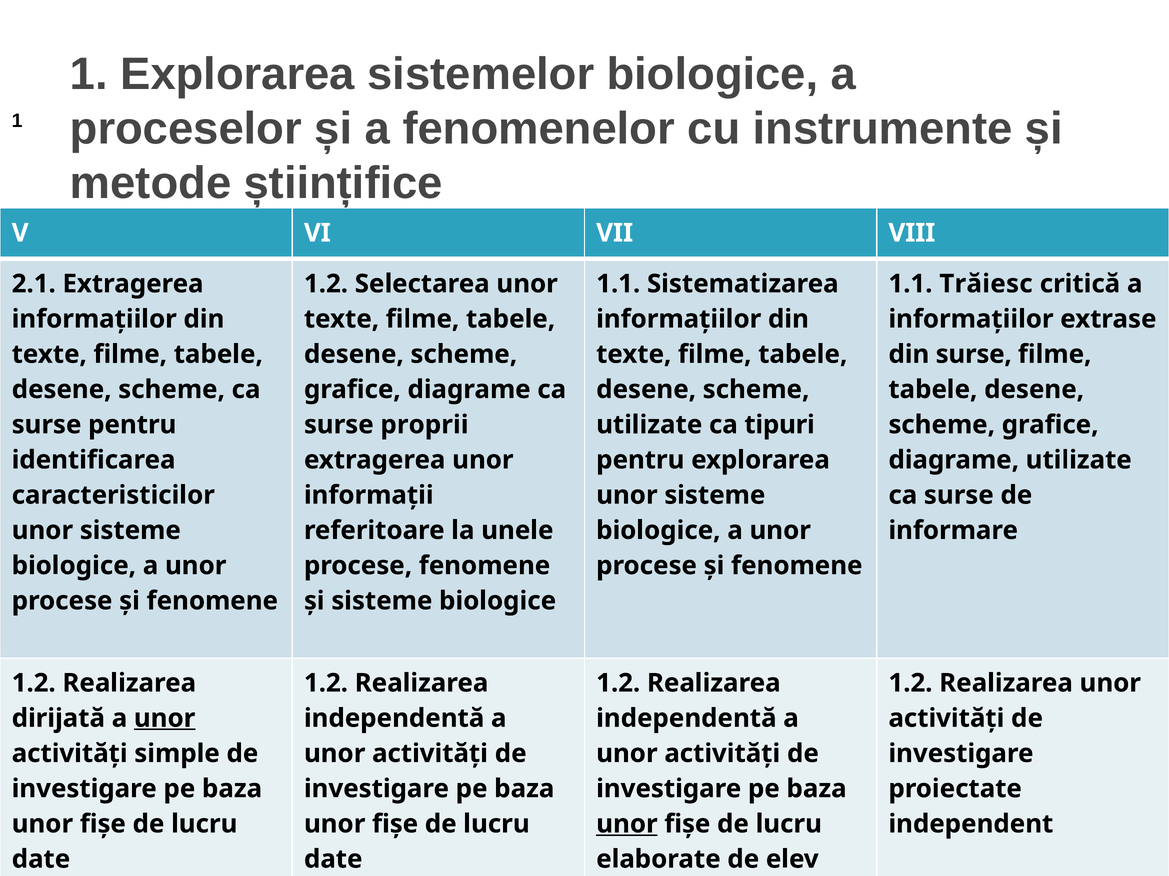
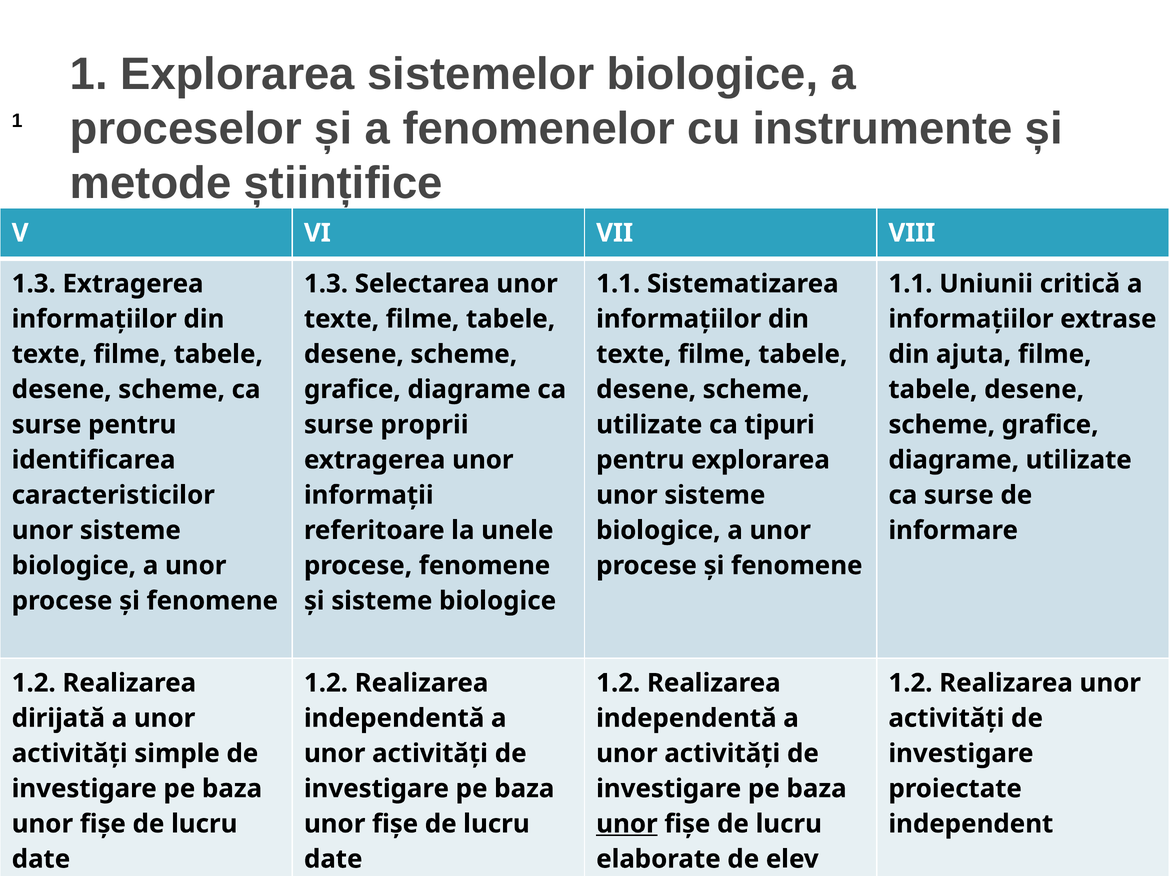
2.1: 2.1 -> 1.3 (34, 284)
1.2: 1.2 -> 1.3 (326, 284)
Trăiesc: Trăiesc -> Uniunii (986, 284)
din surse: surse -> ajuta (973, 355)
unor underline: present -> none (165, 719)
